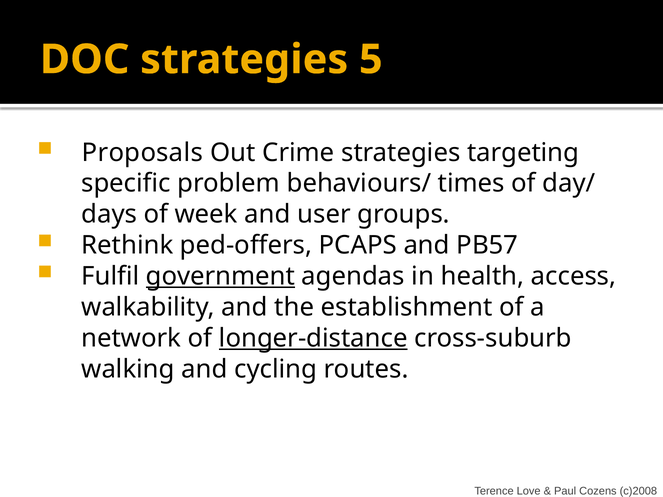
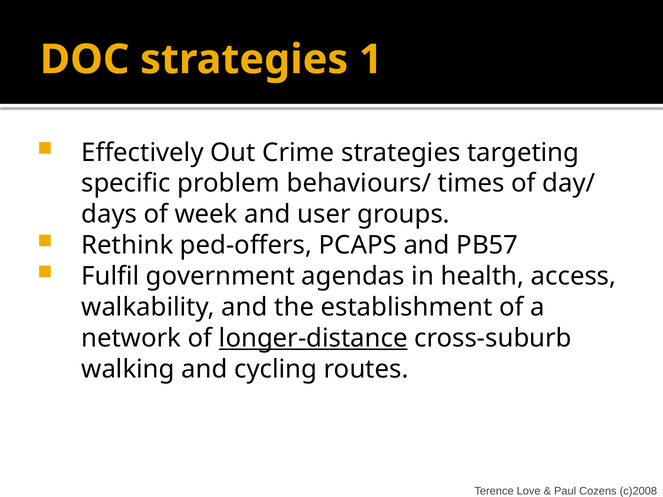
5: 5 -> 1 (371, 60)
Proposals: Proposals -> Effectively (143, 153)
government underline: present -> none (220, 276)
